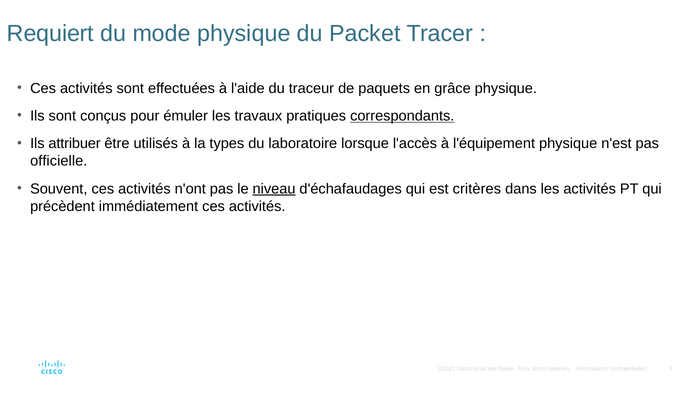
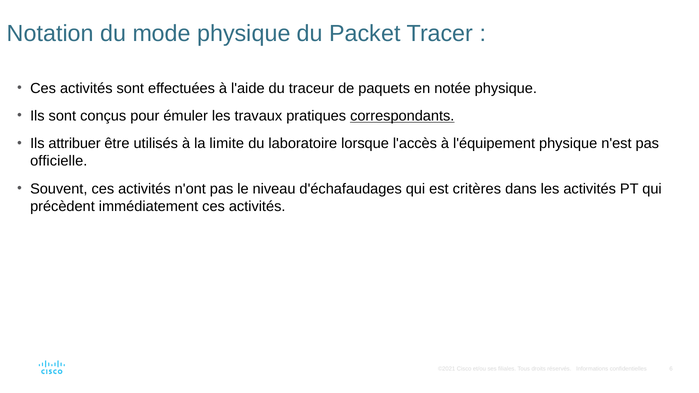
Requiert: Requiert -> Notation (50, 34)
grâce: grâce -> notée (453, 88)
types: types -> limite (227, 144)
niveau underline: present -> none (274, 189)
